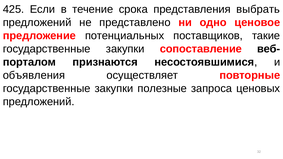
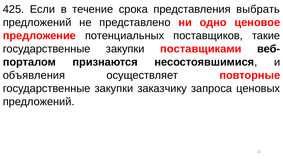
сопоставление: сопоставление -> поставщиками (201, 49)
полезные: полезные -> заказчику (162, 89)
